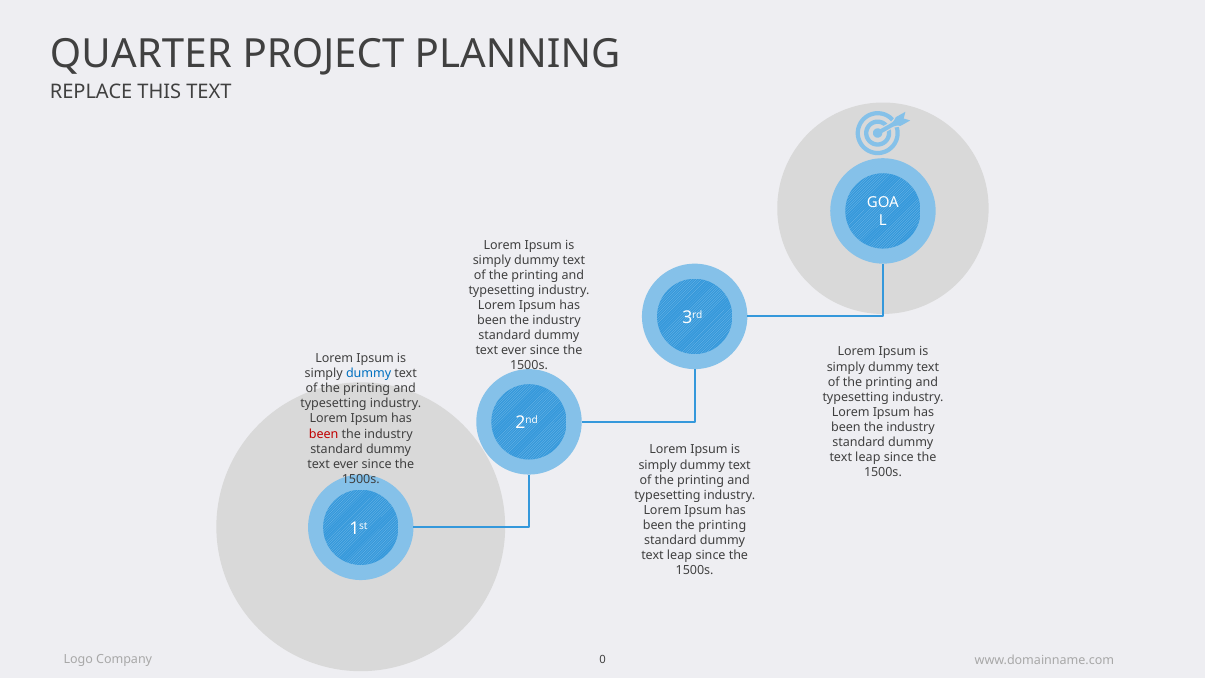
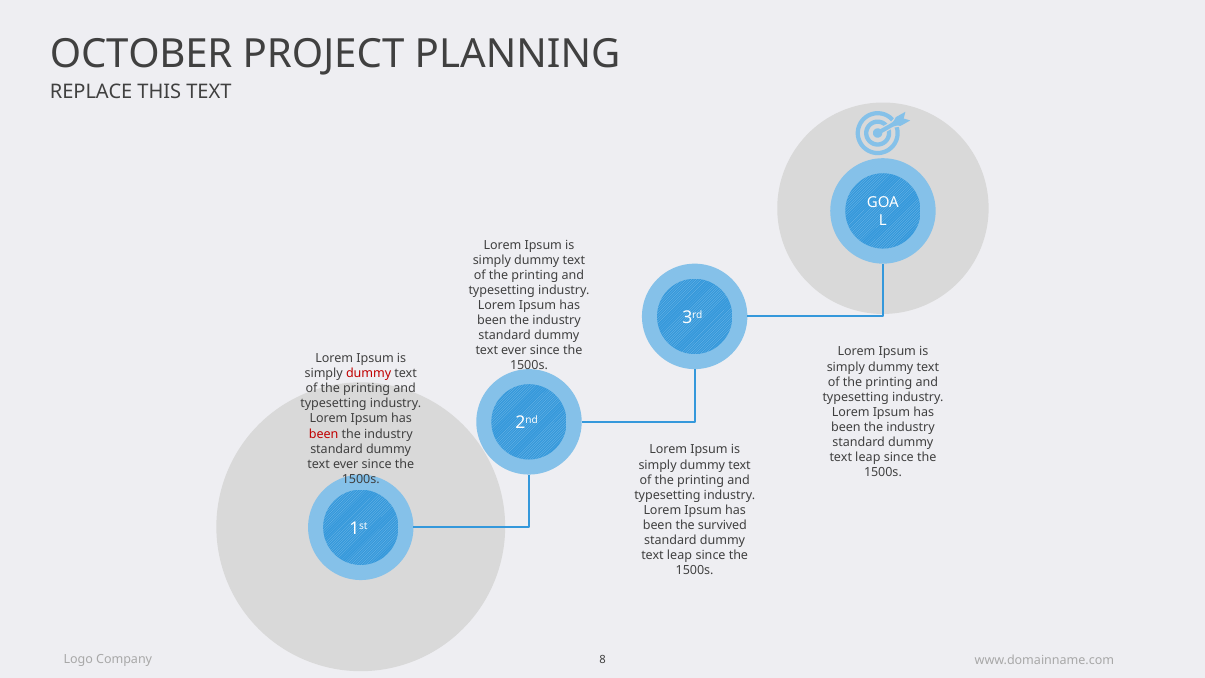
QUARTER: QUARTER -> OCTOBER (141, 54)
dummy colour: blue -> red (369, 373)
been the printing: printing -> survived (722, 525)
0: 0 -> 8 (603, 660)
